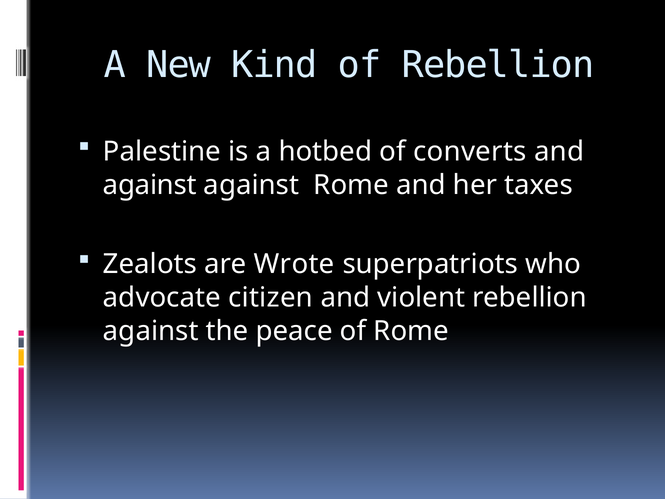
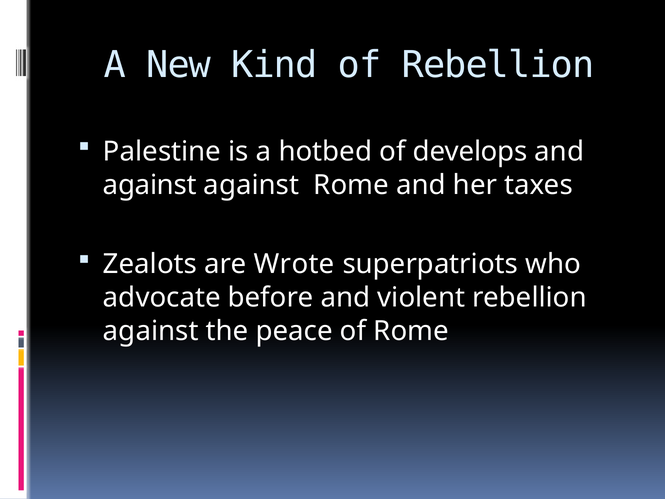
converts: converts -> develops (470, 152)
citizen: citizen -> before (271, 297)
